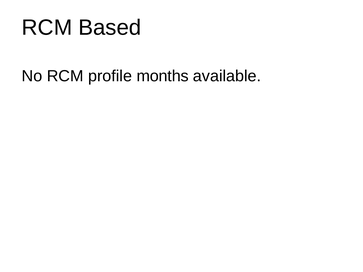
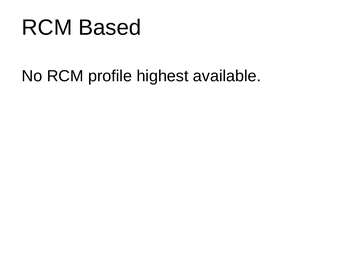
months: months -> highest (163, 76)
